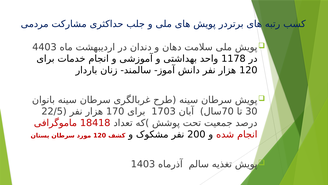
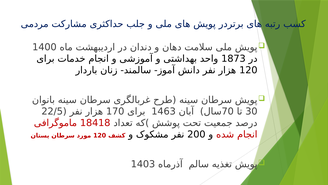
4403: 4403 -> 1400 (44, 47)
1178: 1178 -> 1873 (233, 59)
1703: 1703 -> 1463 (164, 111)
